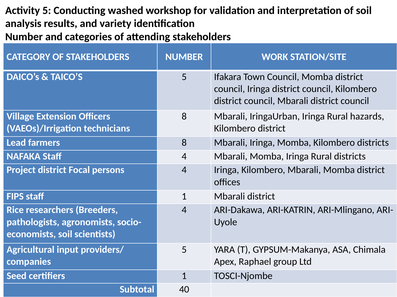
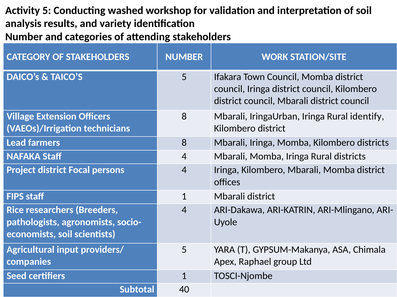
hazards: hazards -> identify (367, 117)
